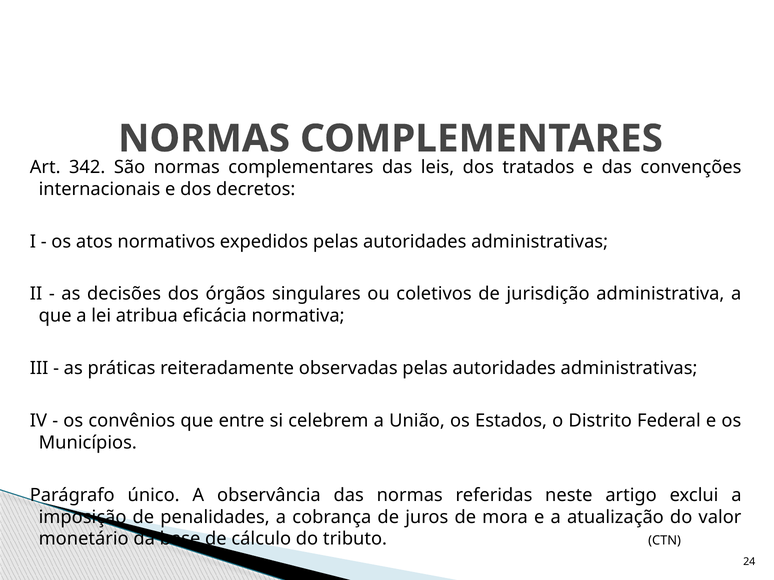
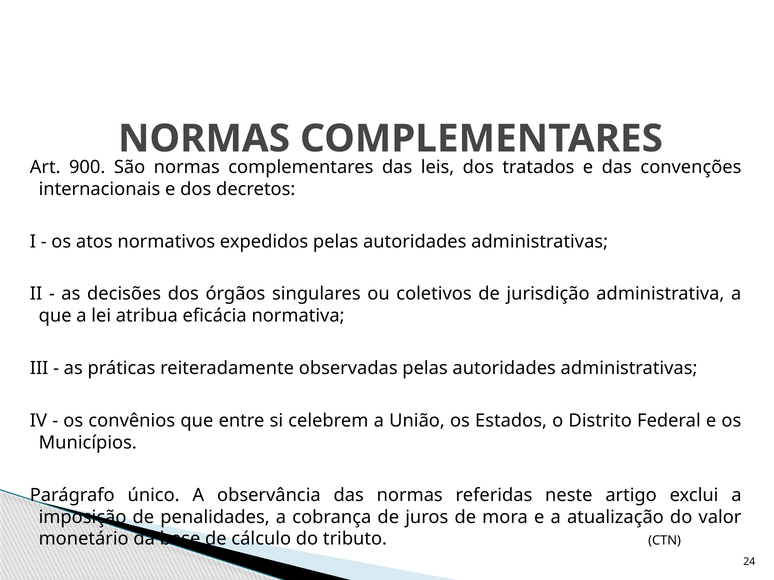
342: 342 -> 900 (87, 167)
